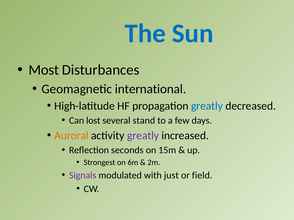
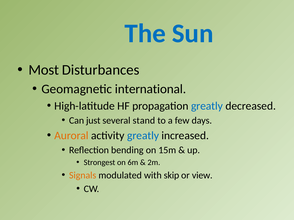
lost: lost -> just (93, 121)
greatly colour: purple -> blue (143, 136)
seconds: seconds -> bending (127, 150)
Signals colour: purple -> orange (83, 176)
just: just -> skip (171, 176)
field: field -> view (202, 176)
